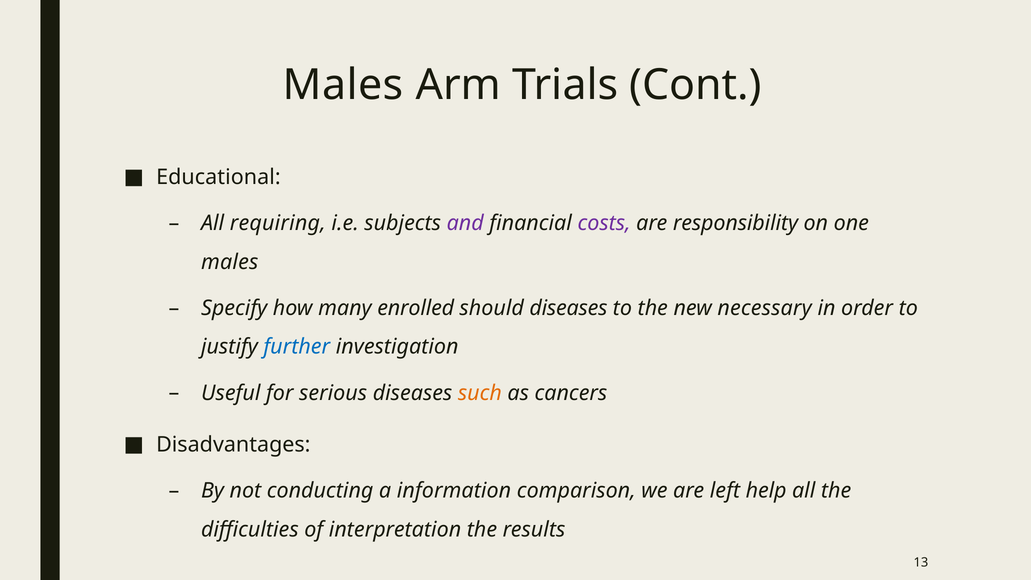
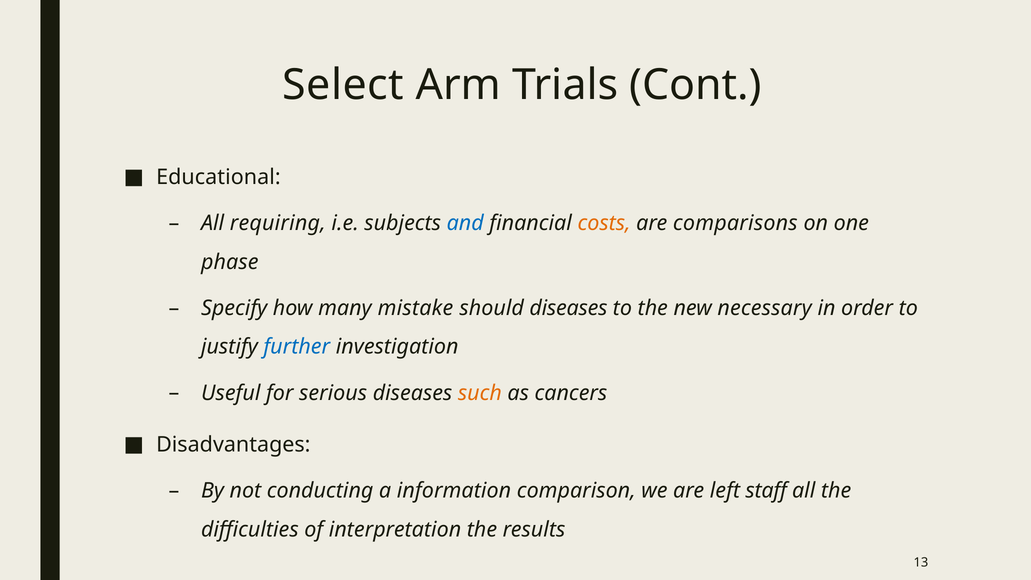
Males: Males -> Select (343, 85)
and colour: purple -> blue (465, 223)
costs colour: purple -> orange (604, 223)
responsibility: responsibility -> comparisons (735, 223)
males: males -> phase (230, 262)
enrolled: enrolled -> mistake (416, 308)
help: help -> staff (766, 491)
